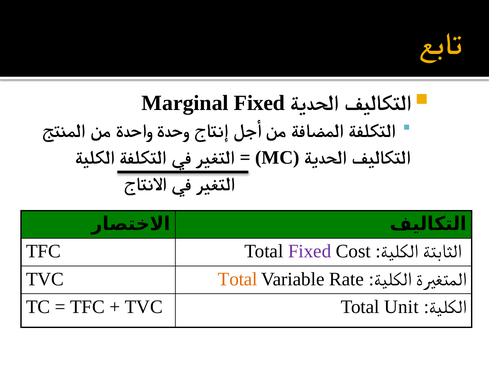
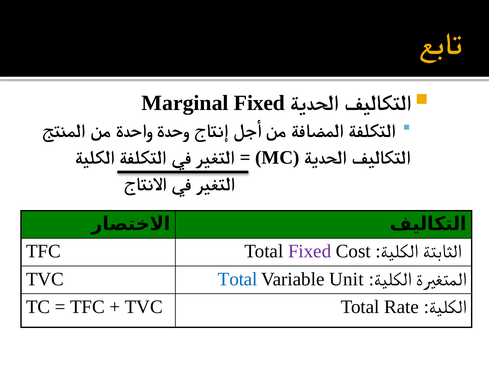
Total colour: orange -> blue (238, 279)
Rate: Rate -> Unit (346, 279)
Unit: Unit -> Rate (402, 307)
